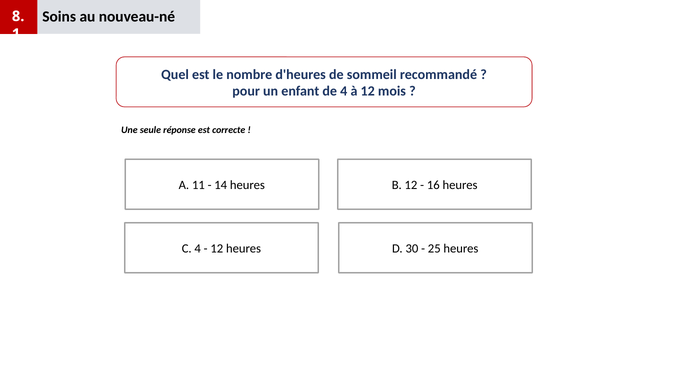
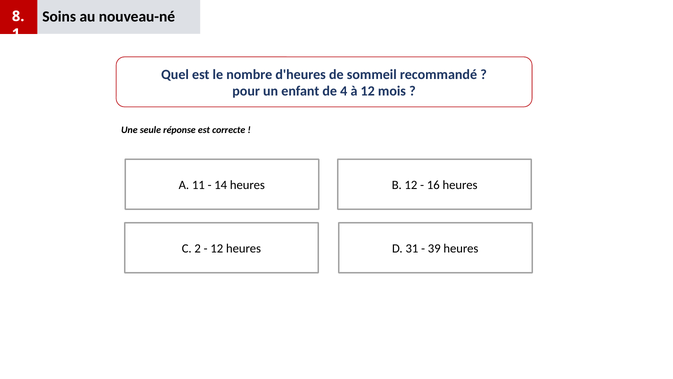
C 4: 4 -> 2 (198, 248)
30: 30 -> 31 (412, 248)
25: 25 -> 39 (434, 248)
